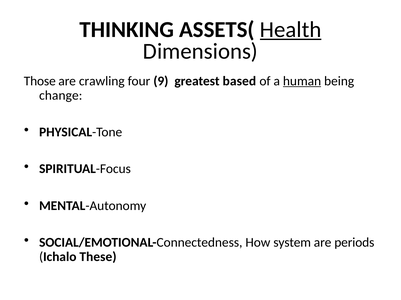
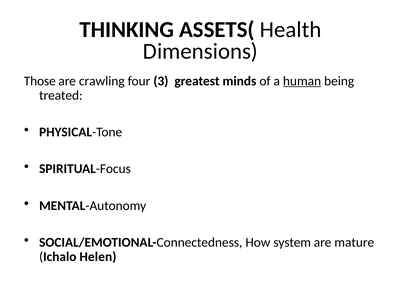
Health underline: present -> none (291, 30)
9: 9 -> 3 (161, 81)
based: based -> minds (239, 81)
change: change -> treated (61, 96)
periods: periods -> mature (354, 243)
These: These -> Helen (98, 258)
